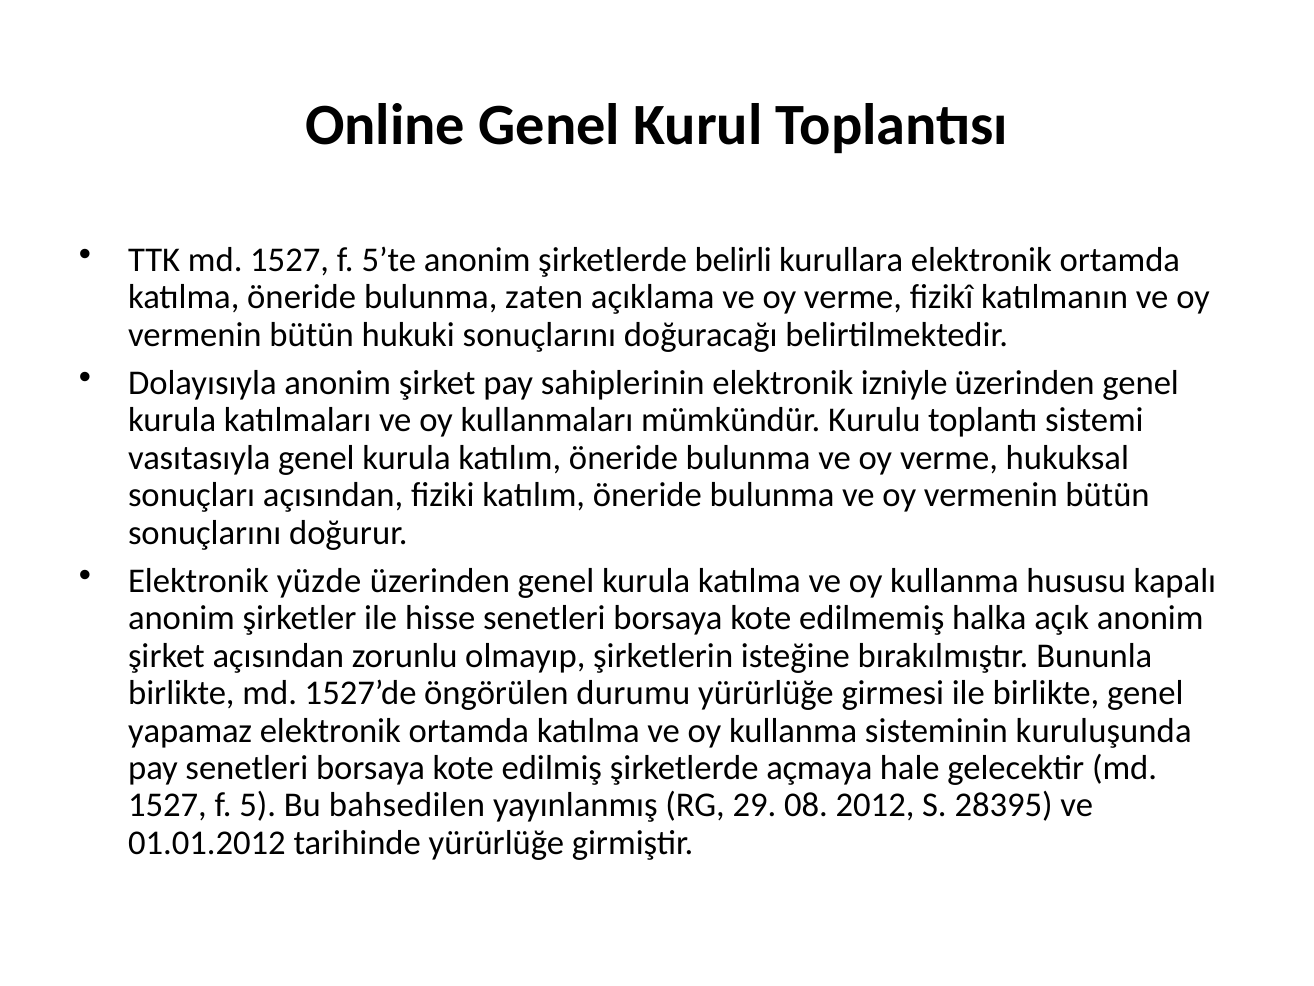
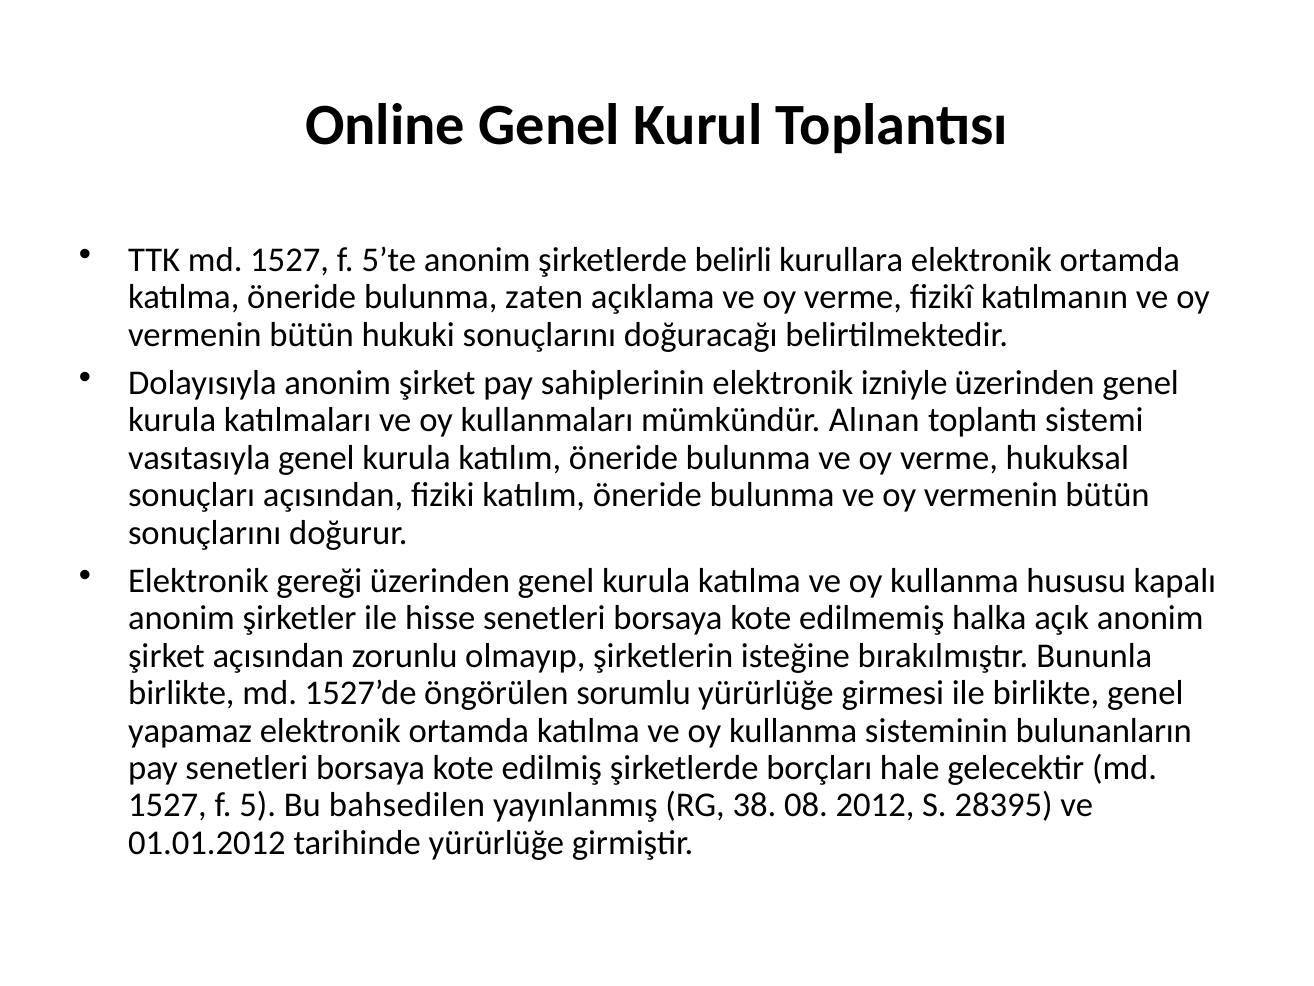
Kurulu: Kurulu -> Alınan (874, 420)
yüzde: yüzde -> gereği (319, 580)
durumu: durumu -> sorumlu (634, 693)
kuruluşunda: kuruluşunda -> bulunanların (1104, 730)
açmaya: açmaya -> borçları (819, 768)
29: 29 -> 38 (754, 805)
